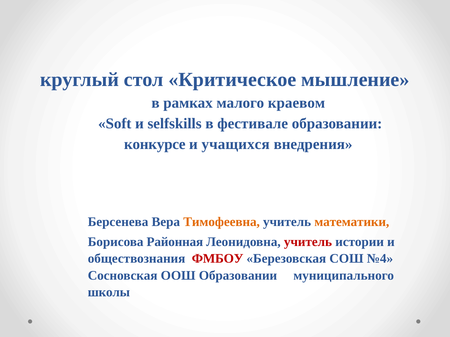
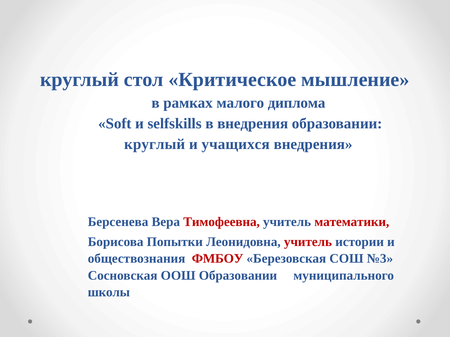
краевом: краевом -> диплома (297, 103)
в фестивале: фестивале -> внедрения (253, 124)
конкурсе: конкурсе -> круглый (155, 144)
Тимофеевна colour: orange -> red (222, 222)
математики colour: orange -> red (352, 222)
Районная: Районная -> Попытки (175, 242)
№4: №4 -> №3 (380, 259)
